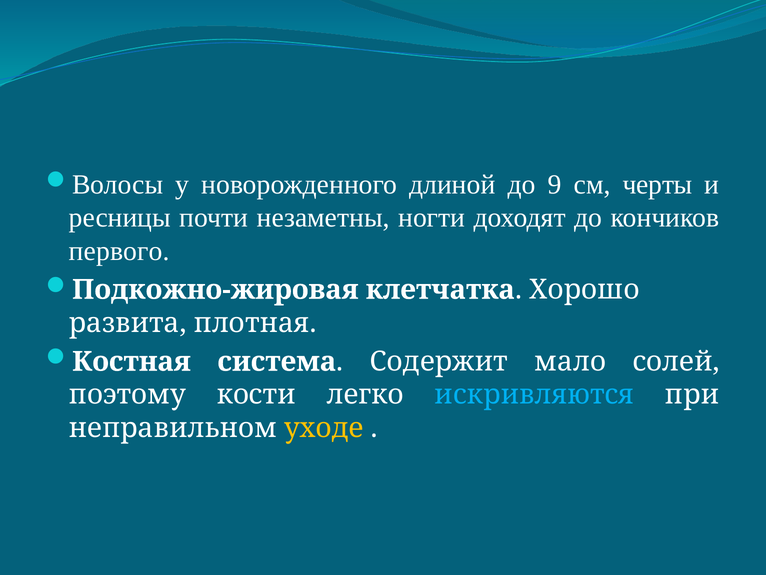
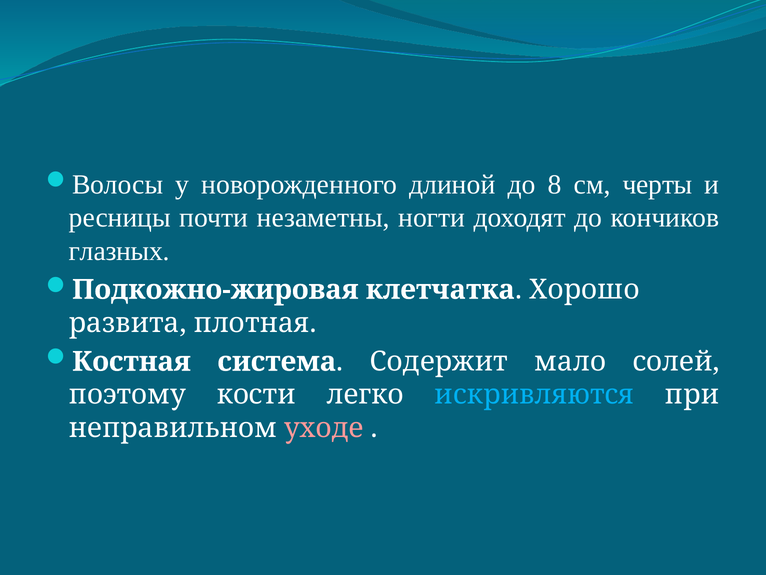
9: 9 -> 8 (555, 184)
первого: первого -> глазных (119, 251)
уходе colour: yellow -> pink (324, 428)
